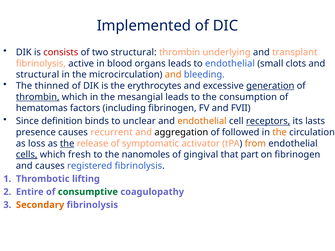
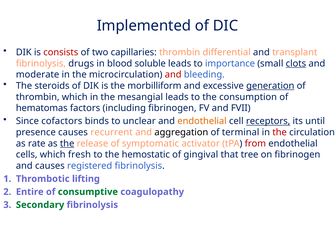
two structural: structural -> capillaries (134, 52)
underlying: underlying -> differential (227, 52)
active: active -> drugs (81, 64)
organs: organs -> soluble (150, 64)
to endothelial: endothelial -> importance (230, 64)
clots underline: none -> present (296, 64)
structural: structural -> moderate (38, 75)
and colour: orange -> red (173, 75)
thinned: thinned -> steroids (52, 86)
erythrocytes: erythrocytes -> morbilliform (154, 86)
thrombin underline: present -> none (38, 97)
definition: definition -> cofactors (62, 121)
lasts: lasts -> until (315, 121)
followed: followed -> terminal (241, 132)
the colour: orange -> red (280, 132)
loss: loss -> rate (37, 144)
from colour: orange -> red (255, 144)
cells underline: present -> none (27, 155)
nanomoles: nanomoles -> hemostatic (146, 155)
part: part -> tree (250, 155)
Secondary colour: orange -> green (40, 205)
